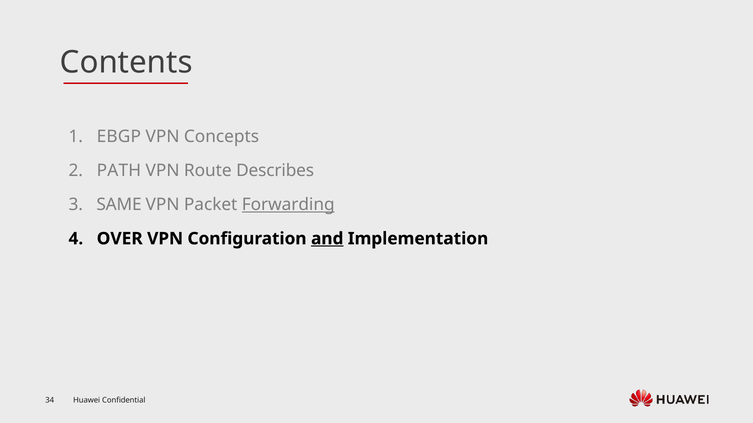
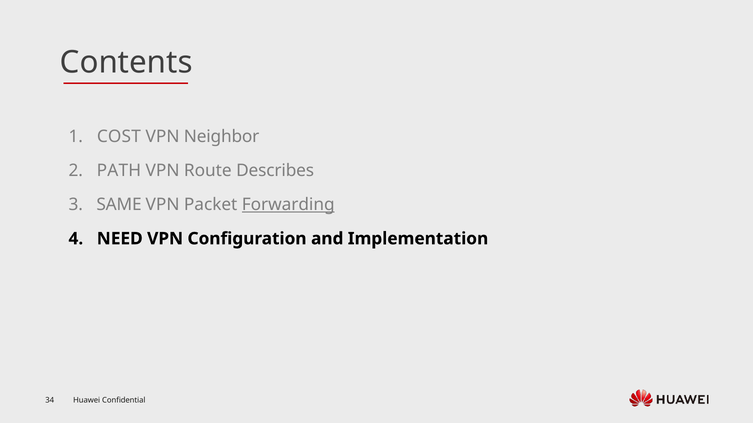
EBGP: EBGP -> COST (119, 137)
Concepts: Concepts -> Neighbor (222, 137)
OVER: OVER -> NEED (120, 239)
and underline: present -> none (327, 239)
